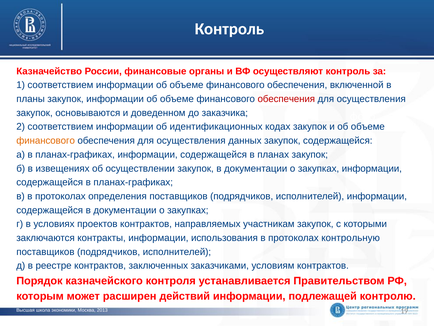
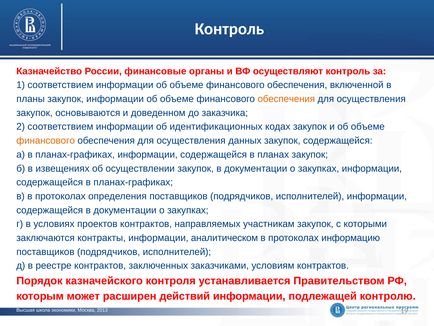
обеспечения colour: red -> orange (286, 99)
использования: использования -> аналитическом (224, 238)
контрольную: контрольную -> информацию (351, 238)
